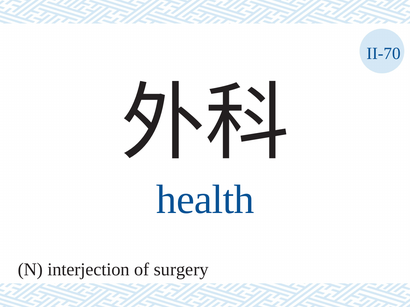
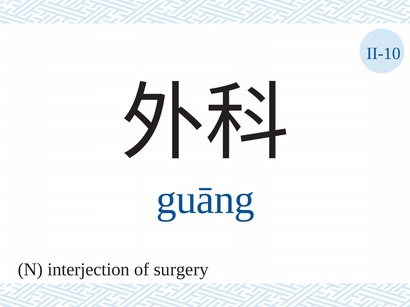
II-70: II-70 -> II-10 (384, 54)
health: health -> guāng (205, 200)
